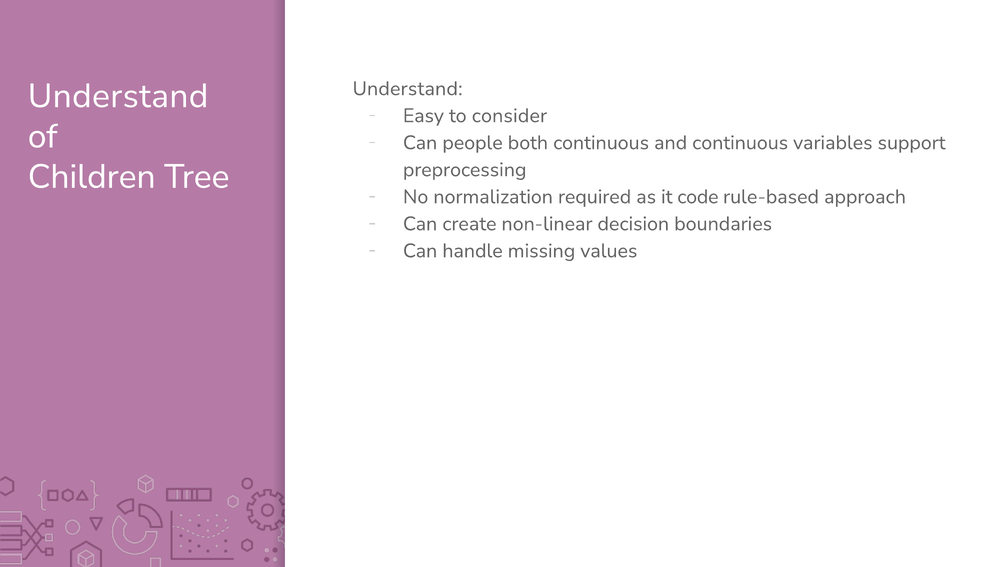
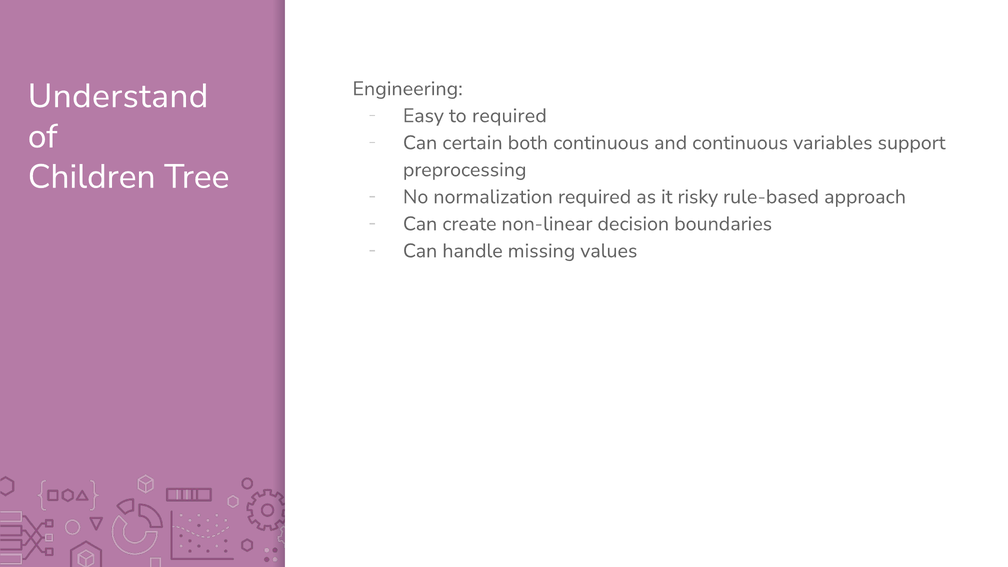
Understand: Understand -> Engineering (408, 89)
to consider: consider -> required (509, 116)
people: people -> certain (472, 143)
code: code -> risky (698, 197)
